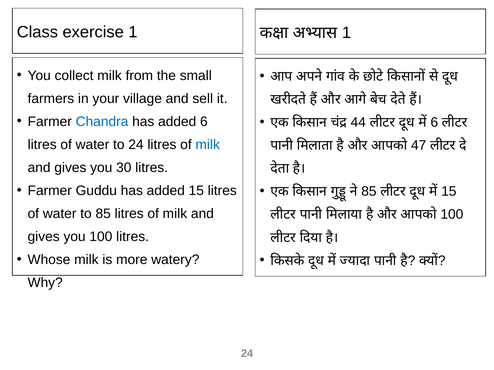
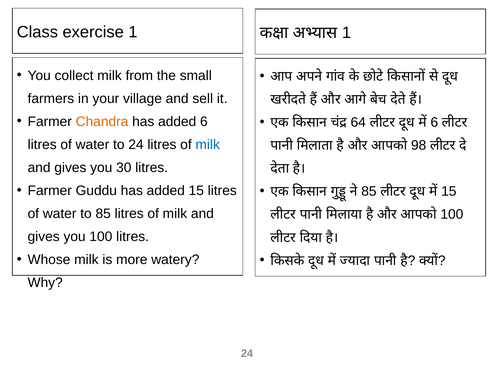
Chandra colour: blue -> orange (102, 122)
44: 44 -> 64 (358, 123)
47: 47 -> 98 (419, 146)
